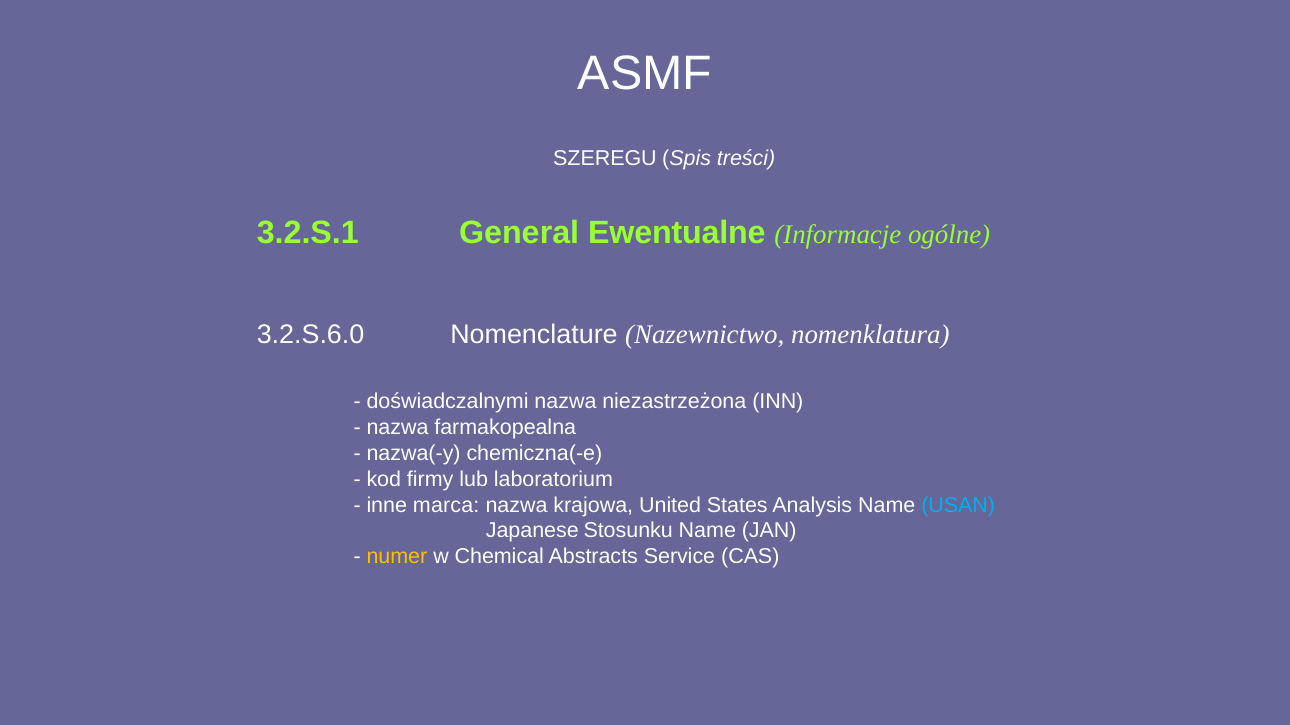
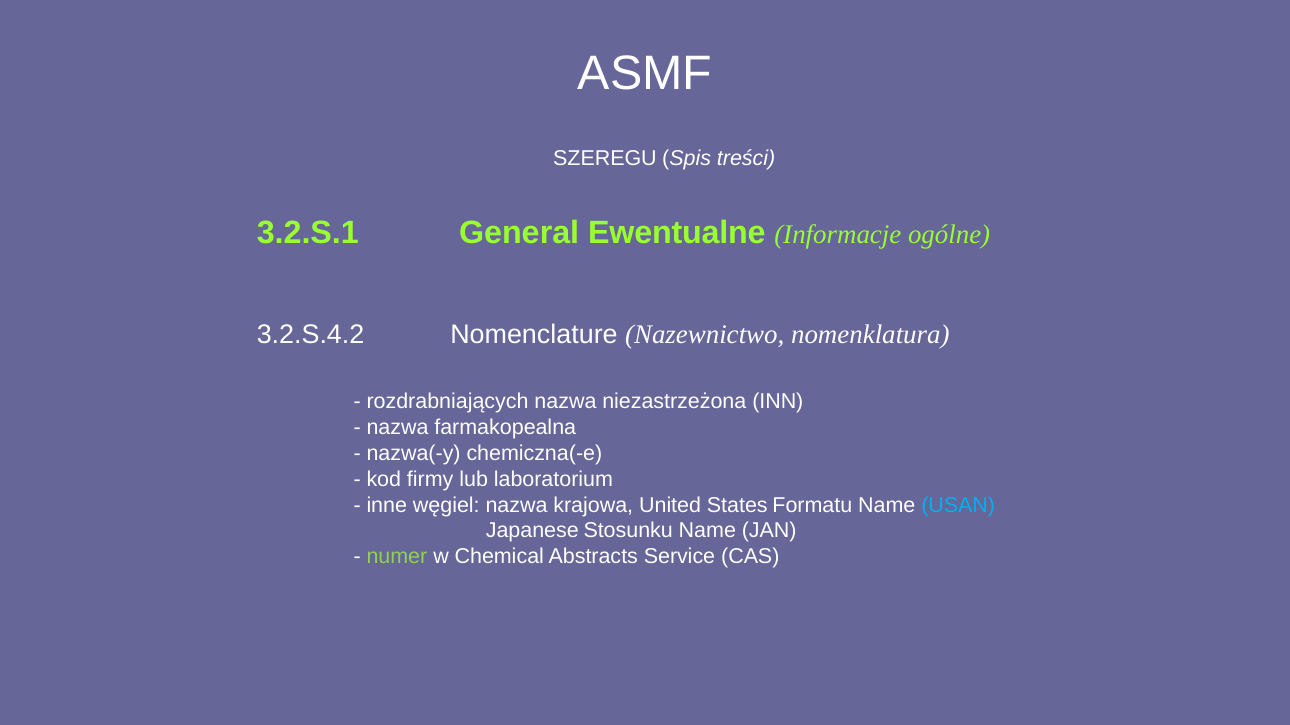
3.2.S.6.0: 3.2.S.6.0 -> 3.2.S.4.2 (311, 335)
doświadczalnymi: doświadczalnymi -> rozdrabniających (448, 401)
marca: marca -> węgiel (446, 505)
Analysis: Analysis -> Formatu (812, 505)
numer colour: yellow -> light green (397, 557)
